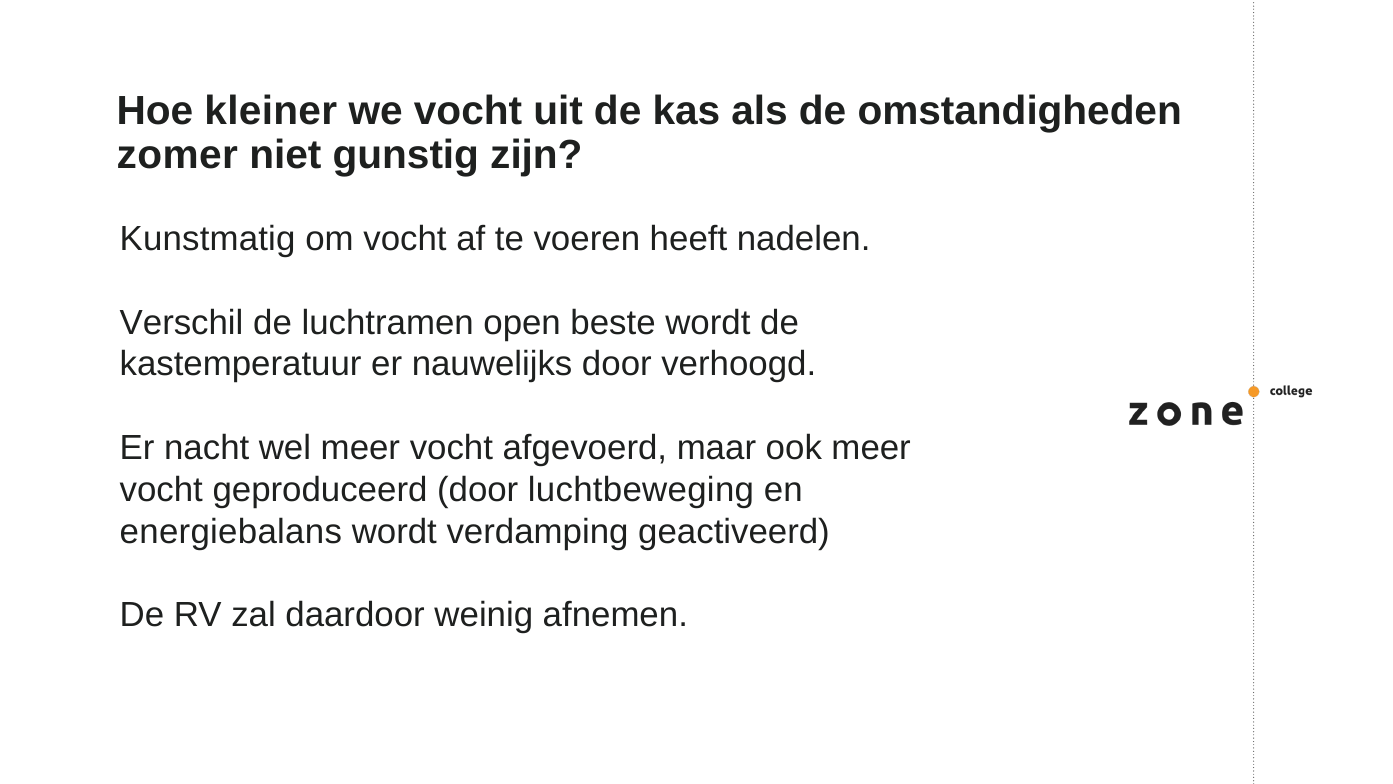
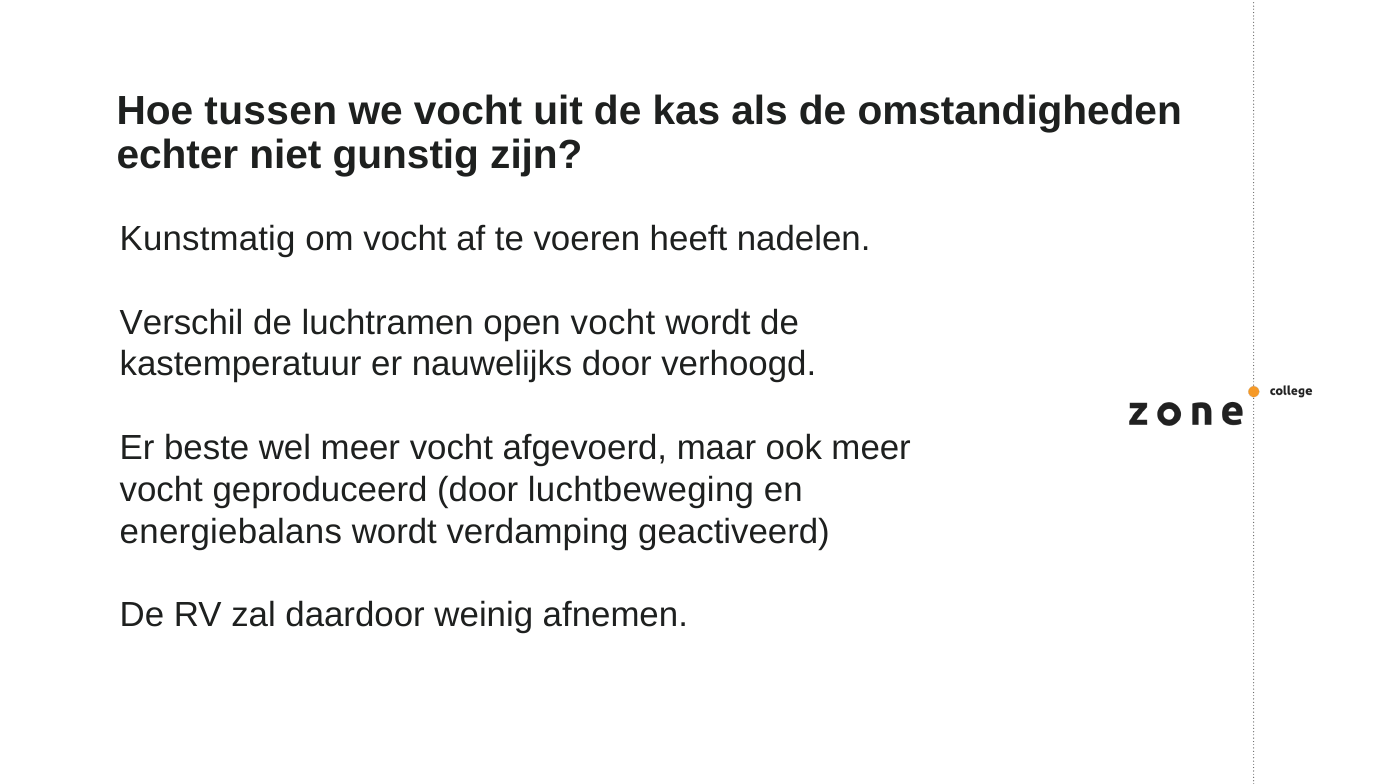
kleiner: kleiner -> tussen (271, 111)
zomer: zomer -> echter (177, 155)
open beste: beste -> vocht (613, 322)
nacht: nacht -> beste (207, 448)
